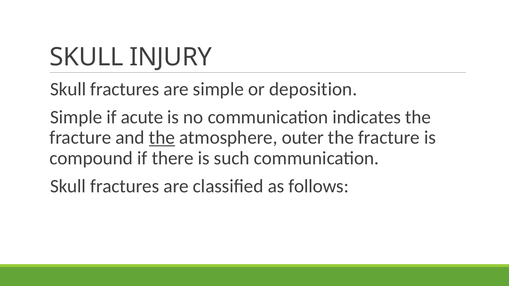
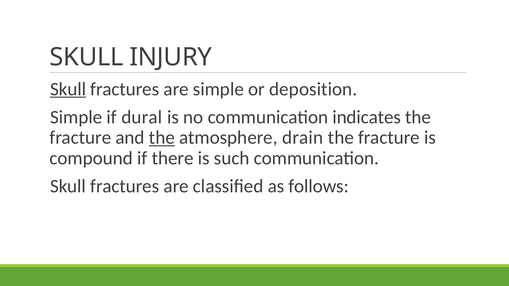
Skull underline: none -> present (68, 89)
acute: acute -> dural (142, 117)
outer: outer -> drain (303, 138)
